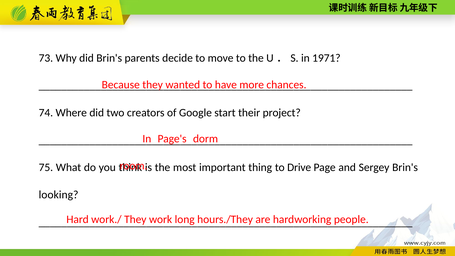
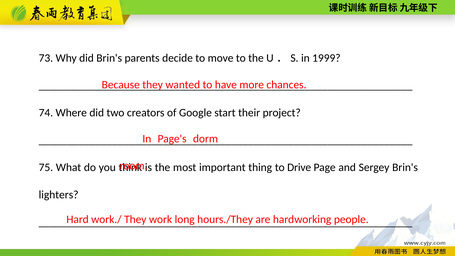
1971: 1971 -> 1999 (326, 58)
looking: looking -> lighters (59, 195)
